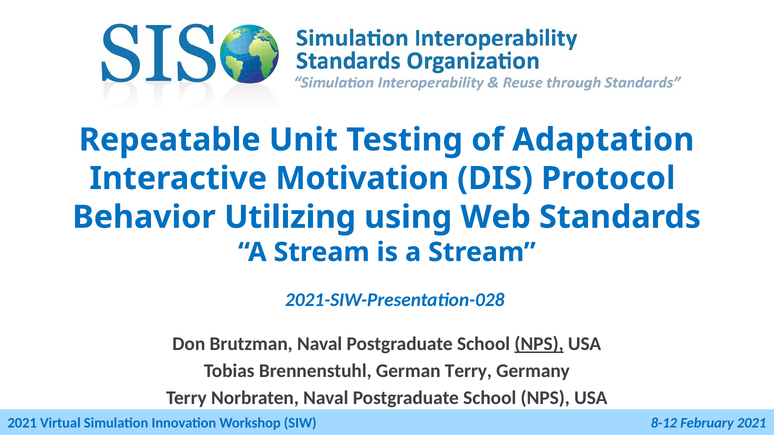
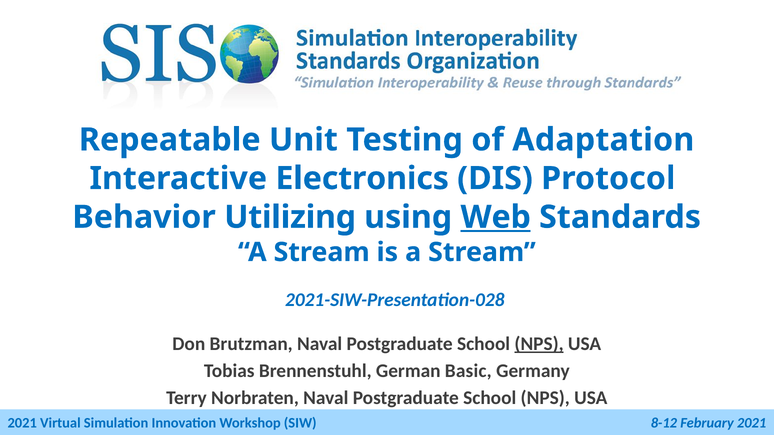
Motivation: Motivation -> Electronics (362, 179)
Web underline: none -> present (496, 217)
German Terry: Terry -> Basic (468, 371)
